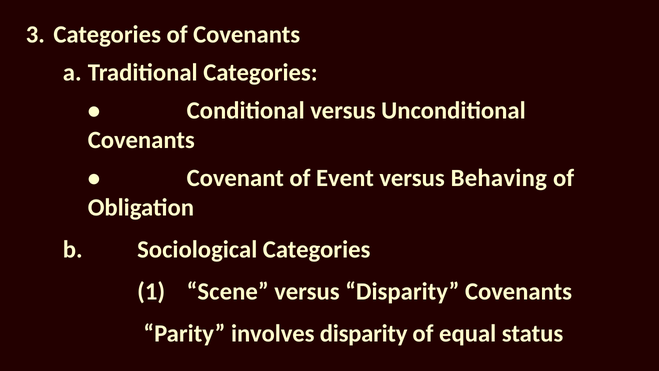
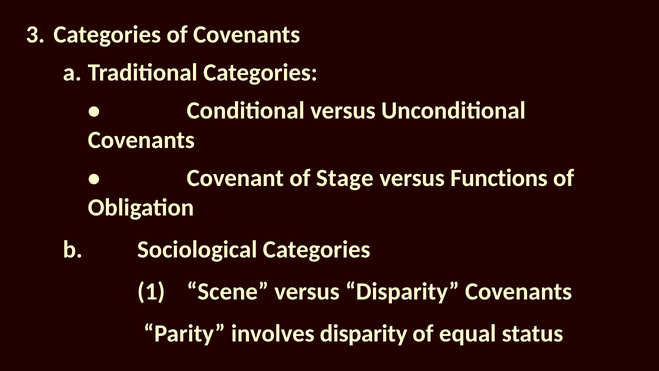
Event: Event -> Stage (345, 178)
Behaving: Behaving -> Functions (499, 178)
